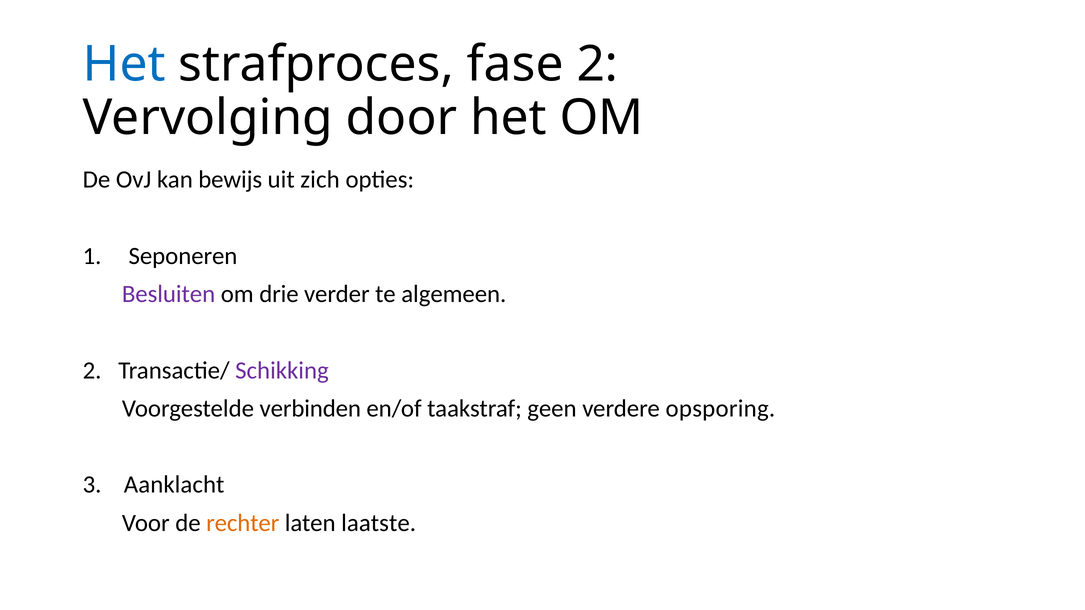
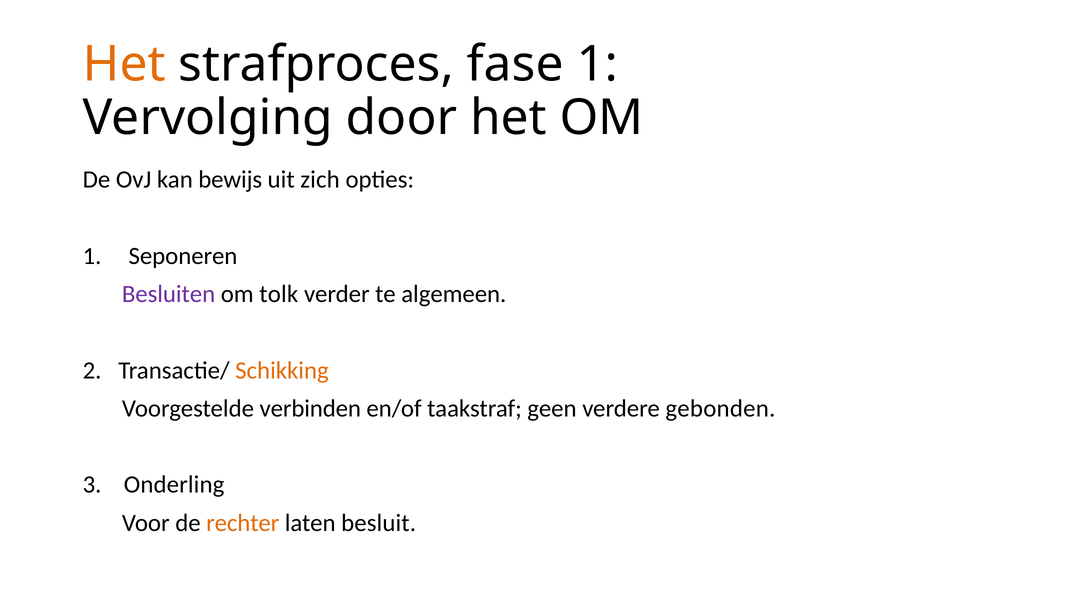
Het colour: blue -> orange (124, 64)
fase 2: 2 -> 1 (597, 64)
drie: drie -> tolk (279, 294)
Schikking colour: purple -> orange (282, 371)
opsporing: opsporing -> gebonden (720, 409)
Aanklacht: Aanklacht -> Onderling (174, 485)
laatste: laatste -> besluit (379, 523)
